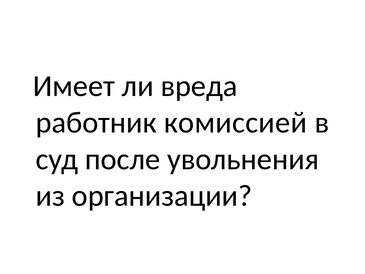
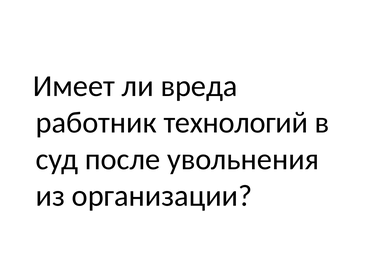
комиссией: комиссией -> технологий (236, 123)
